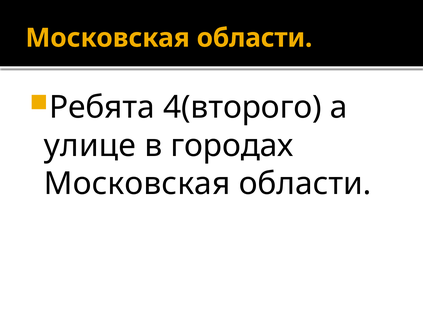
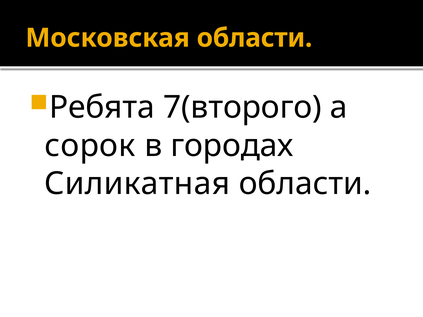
4(второго: 4(второго -> 7(второго (242, 108)
улице: улице -> сорок (90, 146)
Московская: Московская -> Силикатная (137, 184)
